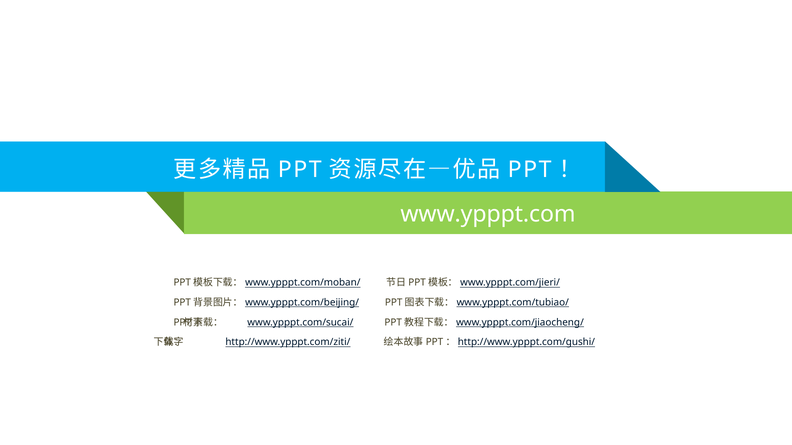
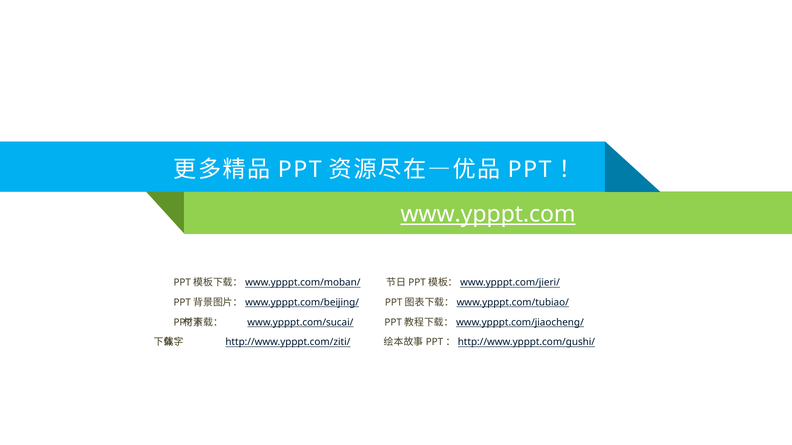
www.ypppt.com underline: none -> present (488, 215)
